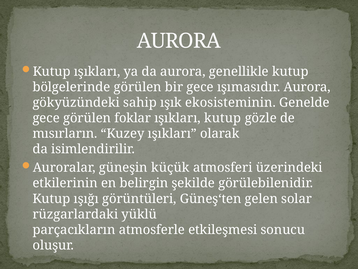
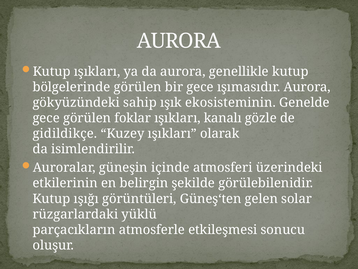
ışıkları kutup: kutup -> kanalı (223, 118)
mısırların: mısırların -> gidildikçe (65, 133)
küçük: küçük -> içinde (170, 167)
